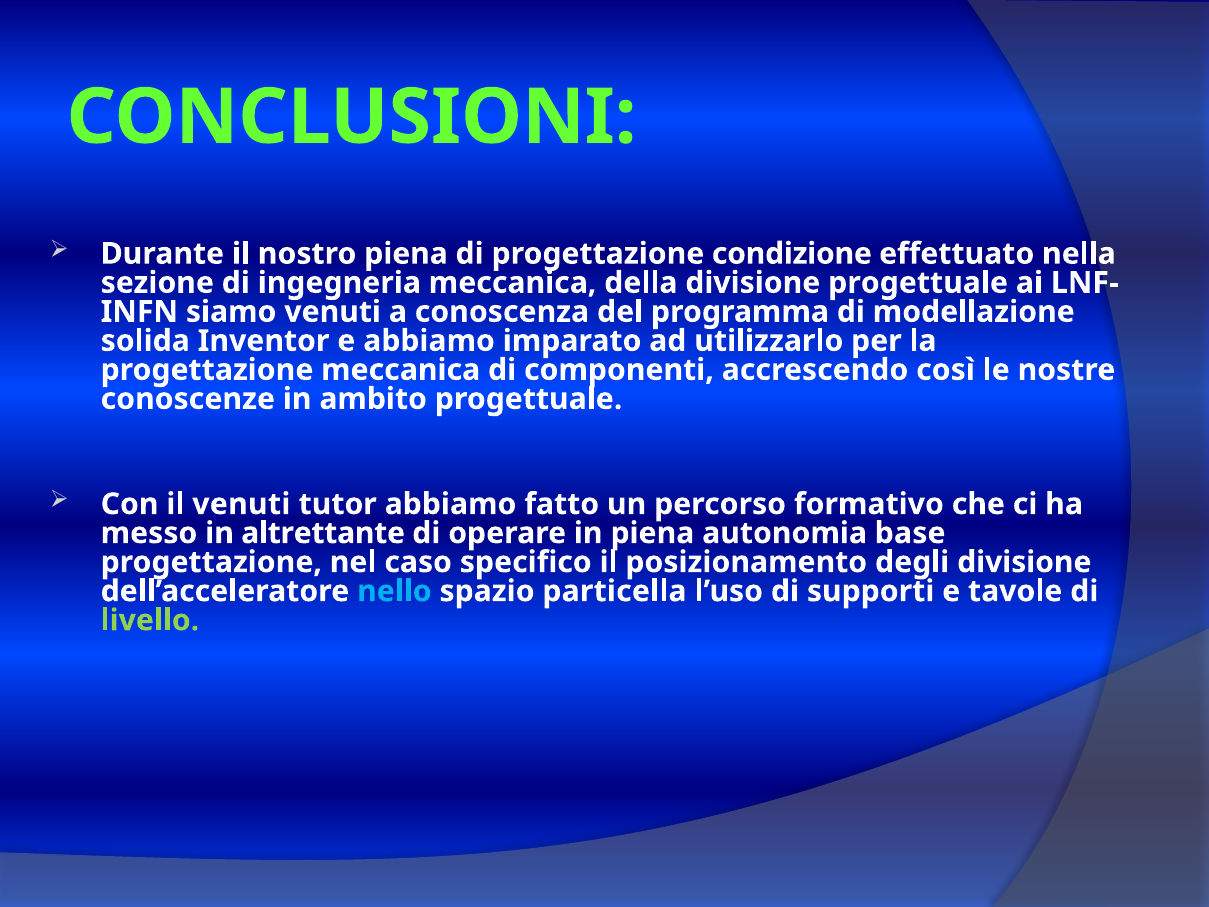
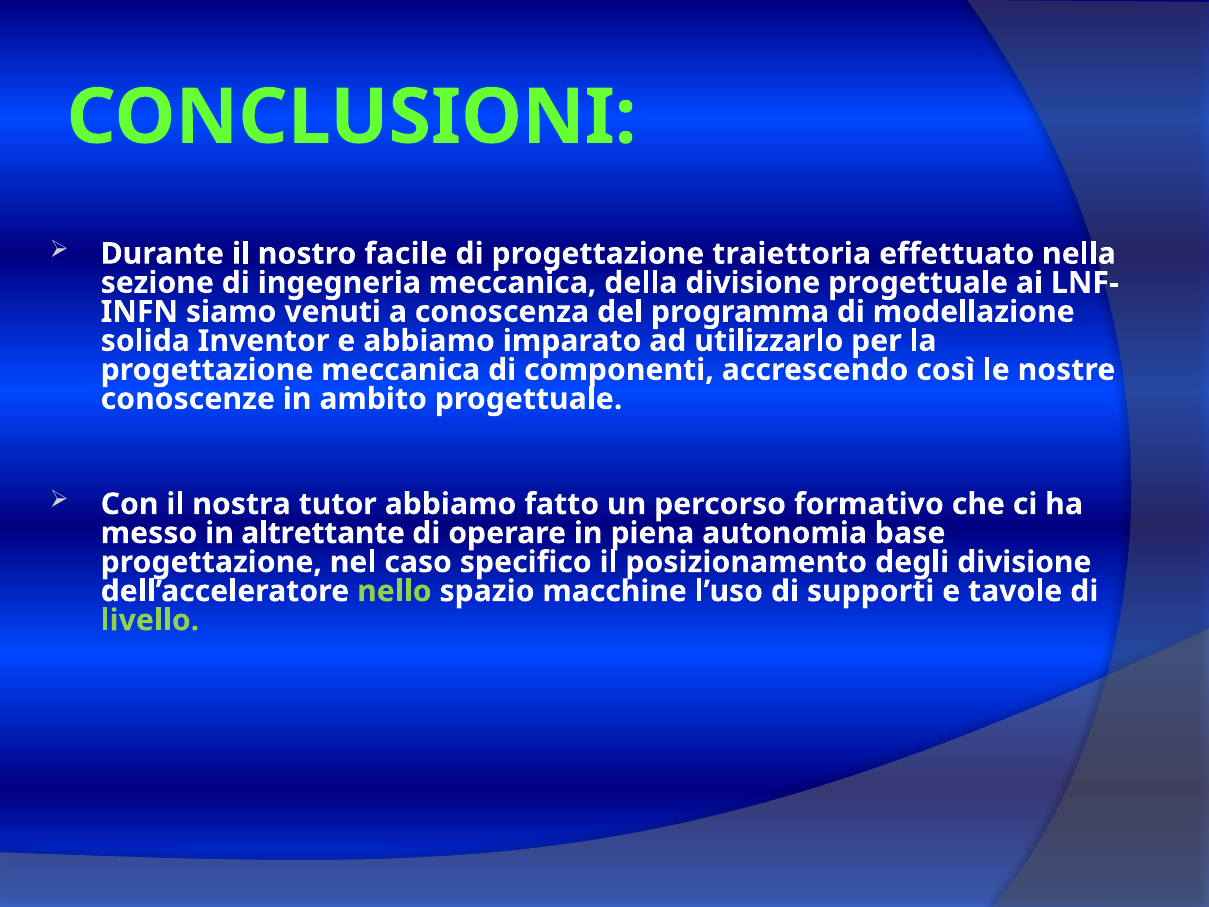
nostro piena: piena -> facile (406, 254)
condizione: condizione -> traiettoria (792, 254)
il venuti: venuti -> nostra (241, 504)
nello colour: light blue -> light green (394, 591)
particella: particella -> macchine (615, 591)
